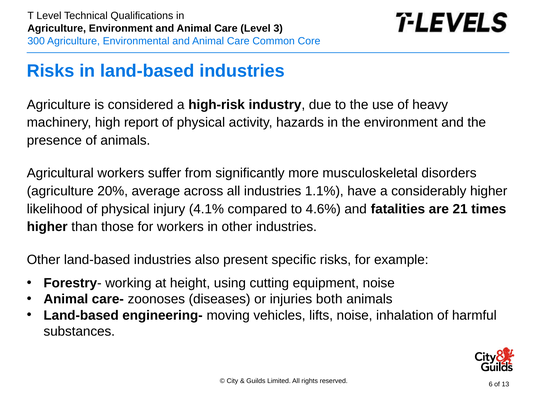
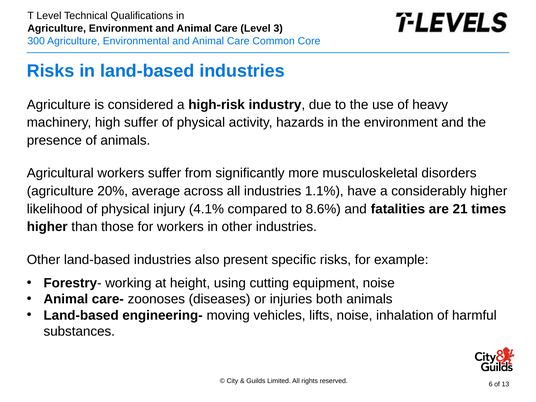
high report: report -> suffer (141, 123)
4.6%: 4.6% -> 8.6% (323, 209)
